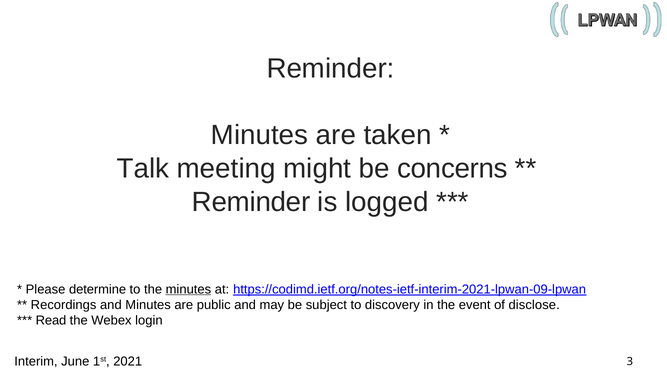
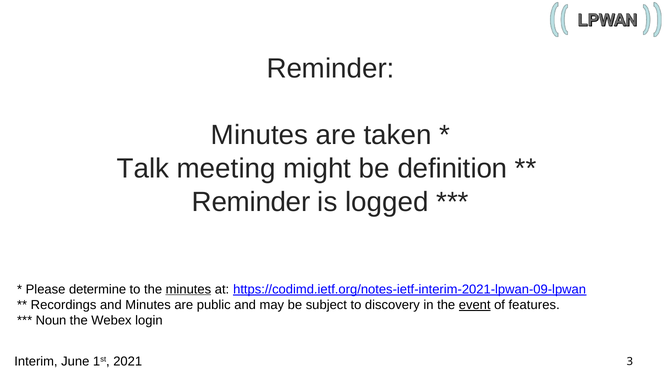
concerns: concerns -> definition (452, 169)
event underline: none -> present (475, 305)
disclose: disclose -> features (534, 305)
Read: Read -> Noun (51, 321)
